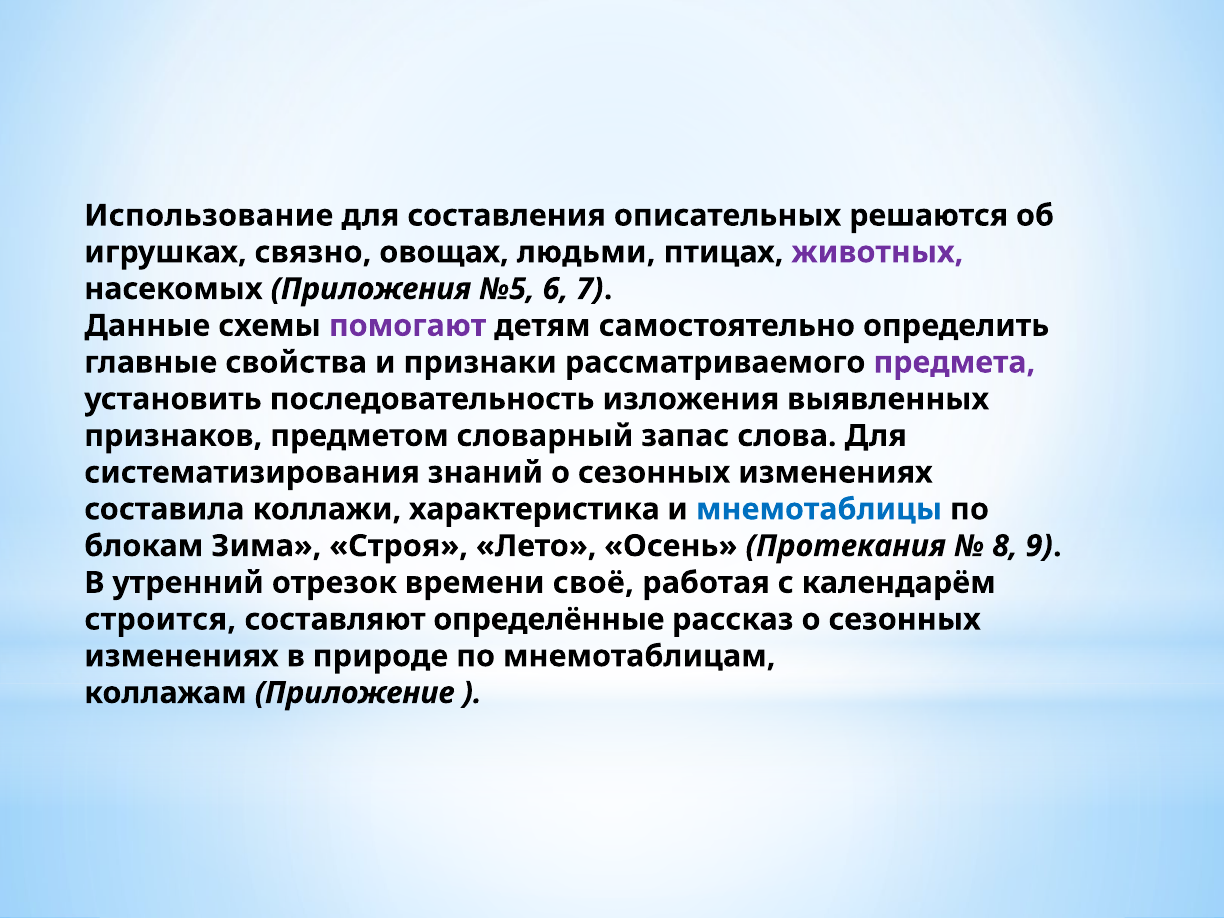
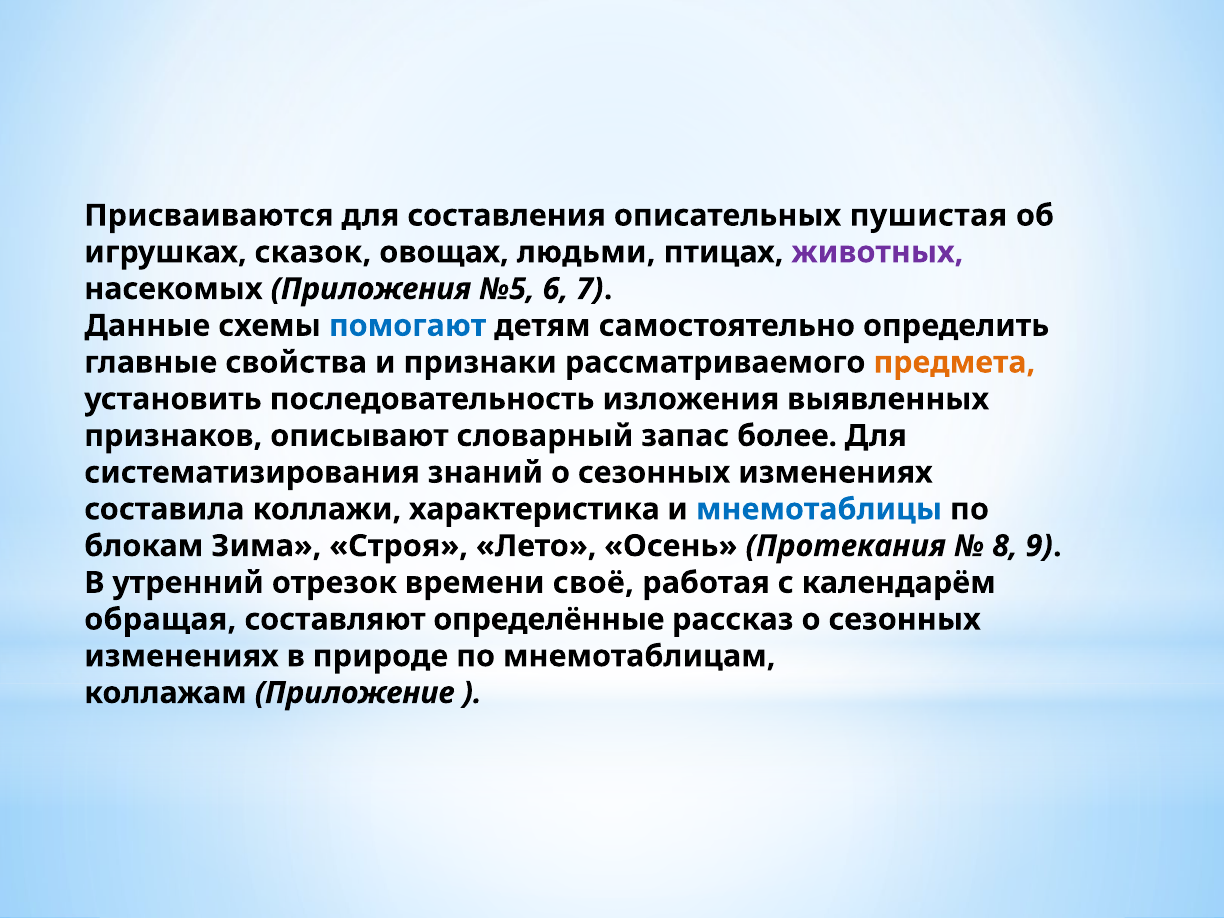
Использование: Использование -> Присваиваются (209, 216)
решаются: решаются -> пушистая (928, 216)
связно: связно -> сказок (313, 252)
помогают colour: purple -> blue (408, 326)
предмета colour: purple -> orange (954, 362)
предметом: предметом -> описывают (359, 436)
слова: слова -> более (787, 436)
строится: строится -> обращая (160, 619)
